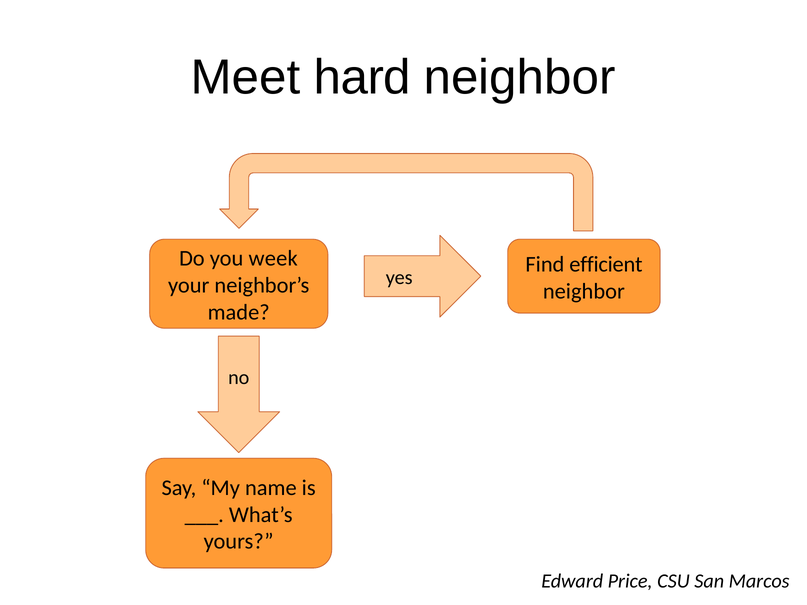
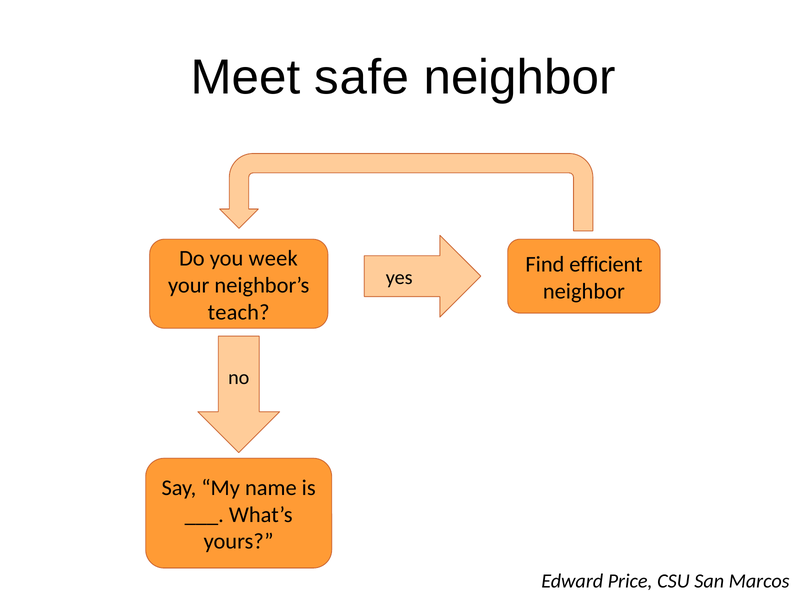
hard: hard -> safe (362, 77)
made: made -> teach (239, 312)
